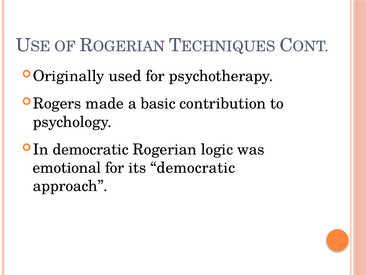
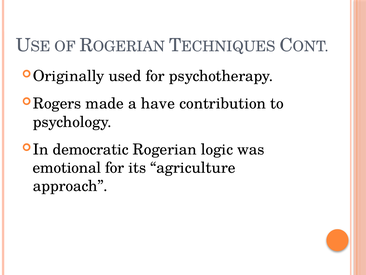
basic: basic -> have (158, 104)
its democratic: democratic -> agriculture (193, 168)
